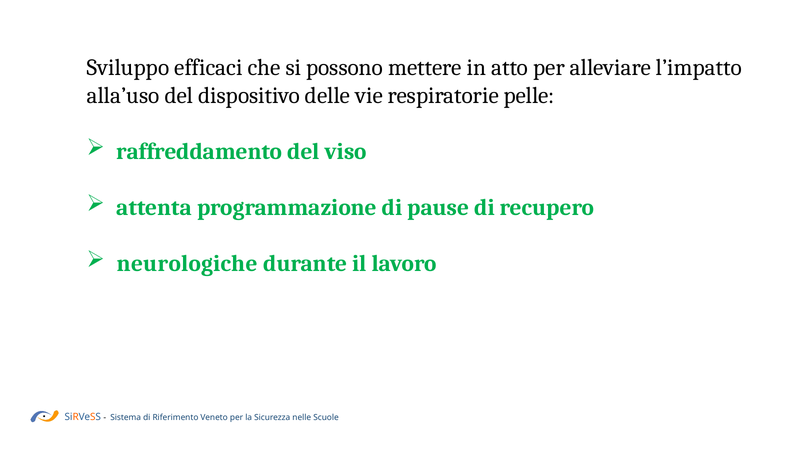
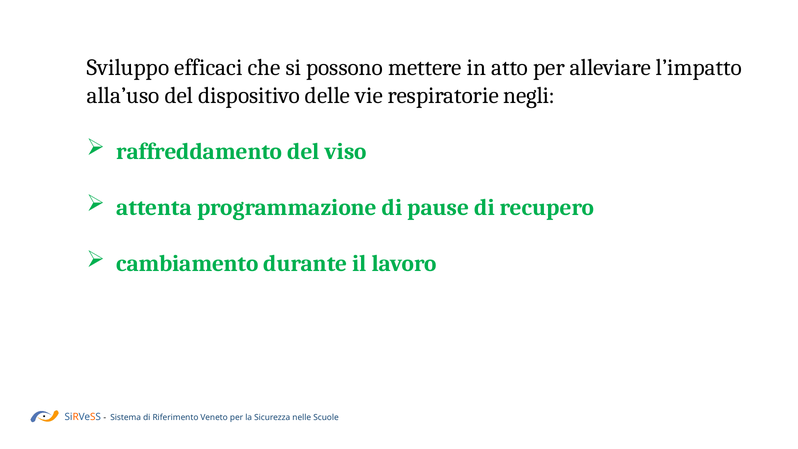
pelle: pelle -> negli (529, 96)
neurologiche: neurologiche -> cambiamento (187, 263)
